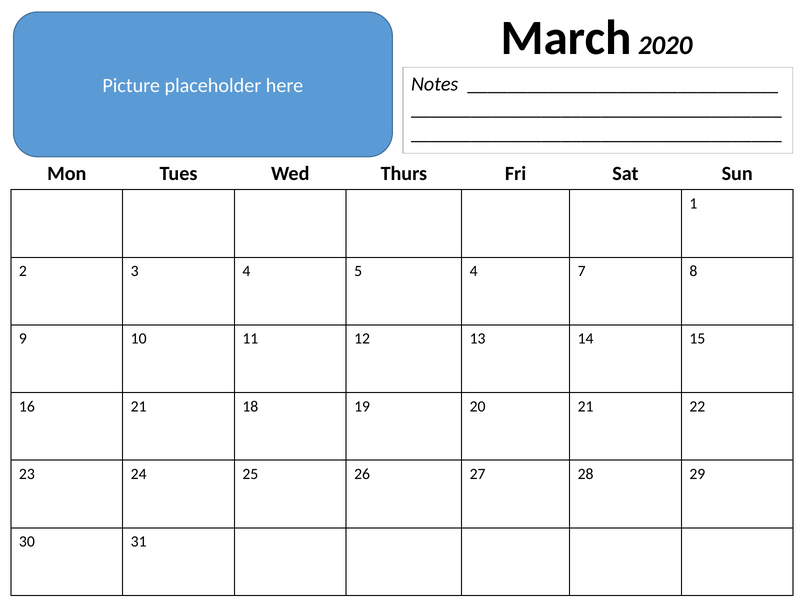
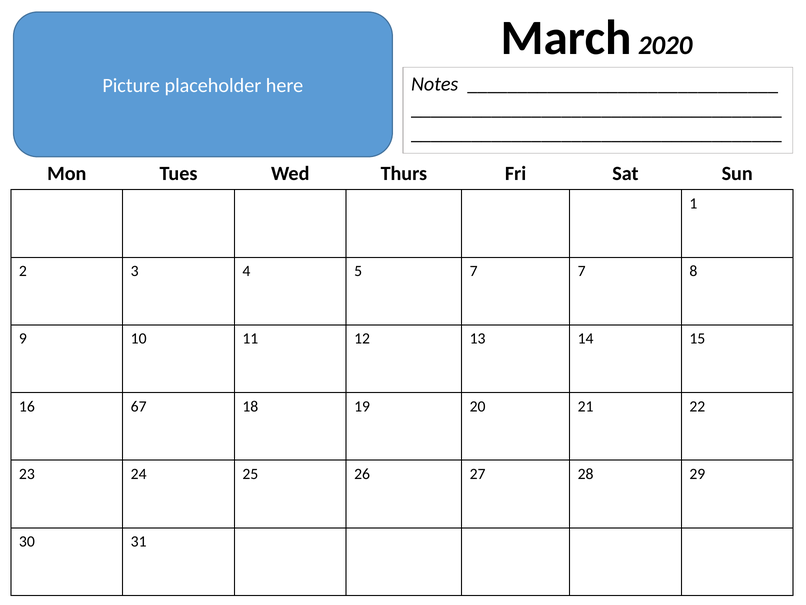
5 4: 4 -> 7 (474, 271)
16 21: 21 -> 67 (139, 406)
